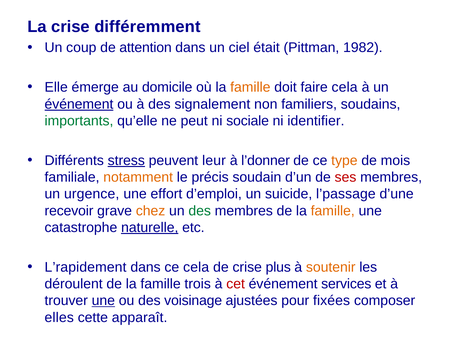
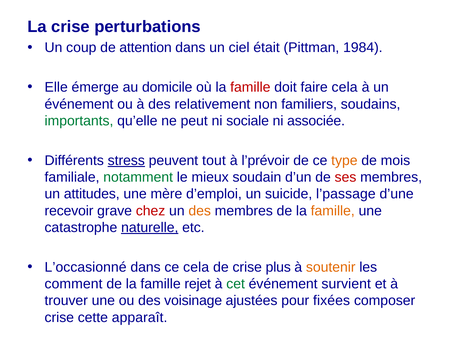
différemment: différemment -> perturbations (148, 27)
1982: 1982 -> 1984 (363, 48)
famille colour: orange -> red (250, 87)
événement underline: present -> none (79, 104)
signalement: signalement -> relativement (212, 104)
identifier: identifier -> associée (316, 121)
leur: leur -> tout (214, 160)
l’donner: l’donner -> l’prévoir (266, 160)
notamment colour: orange -> green (138, 177)
précis: précis -> mieux (210, 177)
urgence: urgence -> attitudes (92, 194)
effort: effort -> mère (166, 194)
chez colour: orange -> red (151, 211)
des colour: green -> orange (200, 211)
L’rapidement: L’rapidement -> L’occasionné (86, 267)
déroulent: déroulent -> comment (74, 284)
trois: trois -> rejet (198, 284)
cet colour: red -> green (236, 284)
services: services -> survient (346, 284)
une underline: present -> none (103, 300)
elles: elles -> crise (59, 317)
